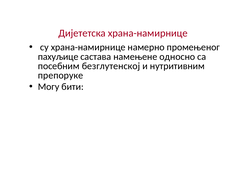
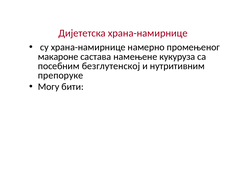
пахуљице: пахуљице -> макароне (58, 57)
односно: односно -> кукуруза (177, 57)
